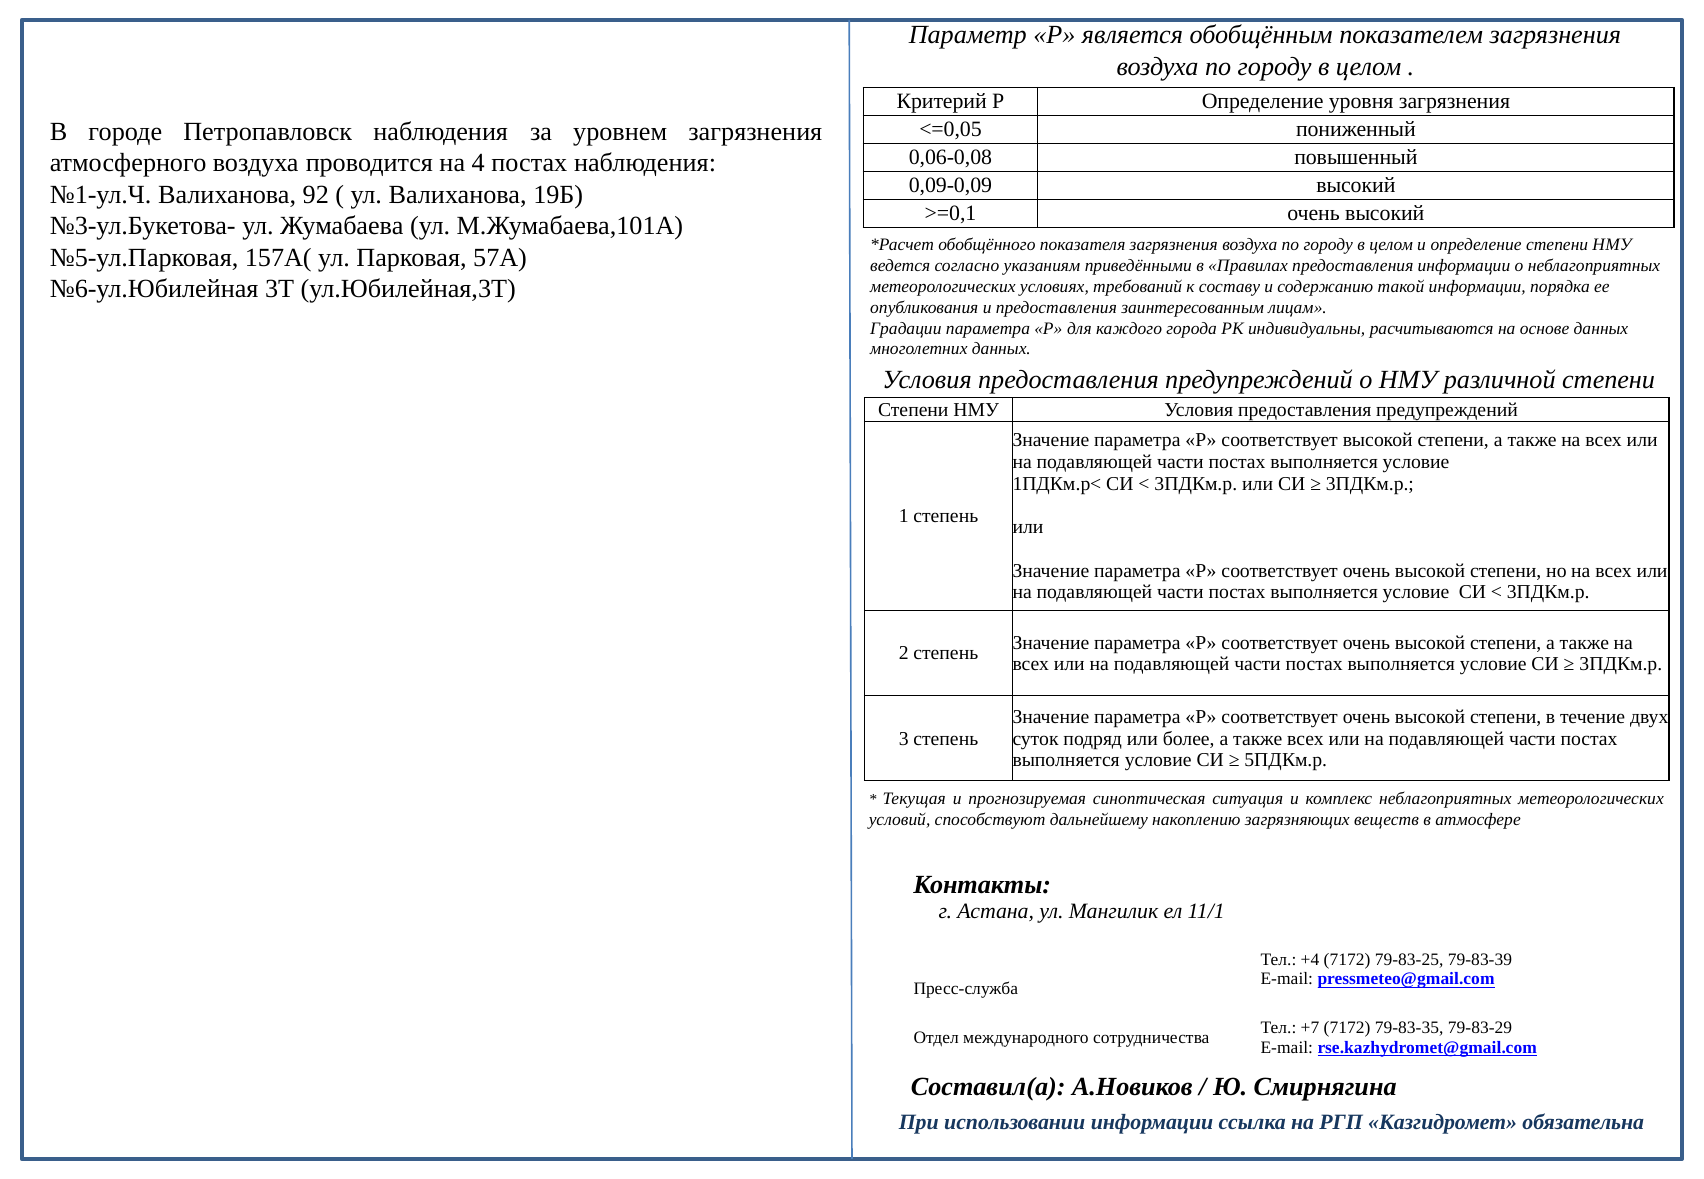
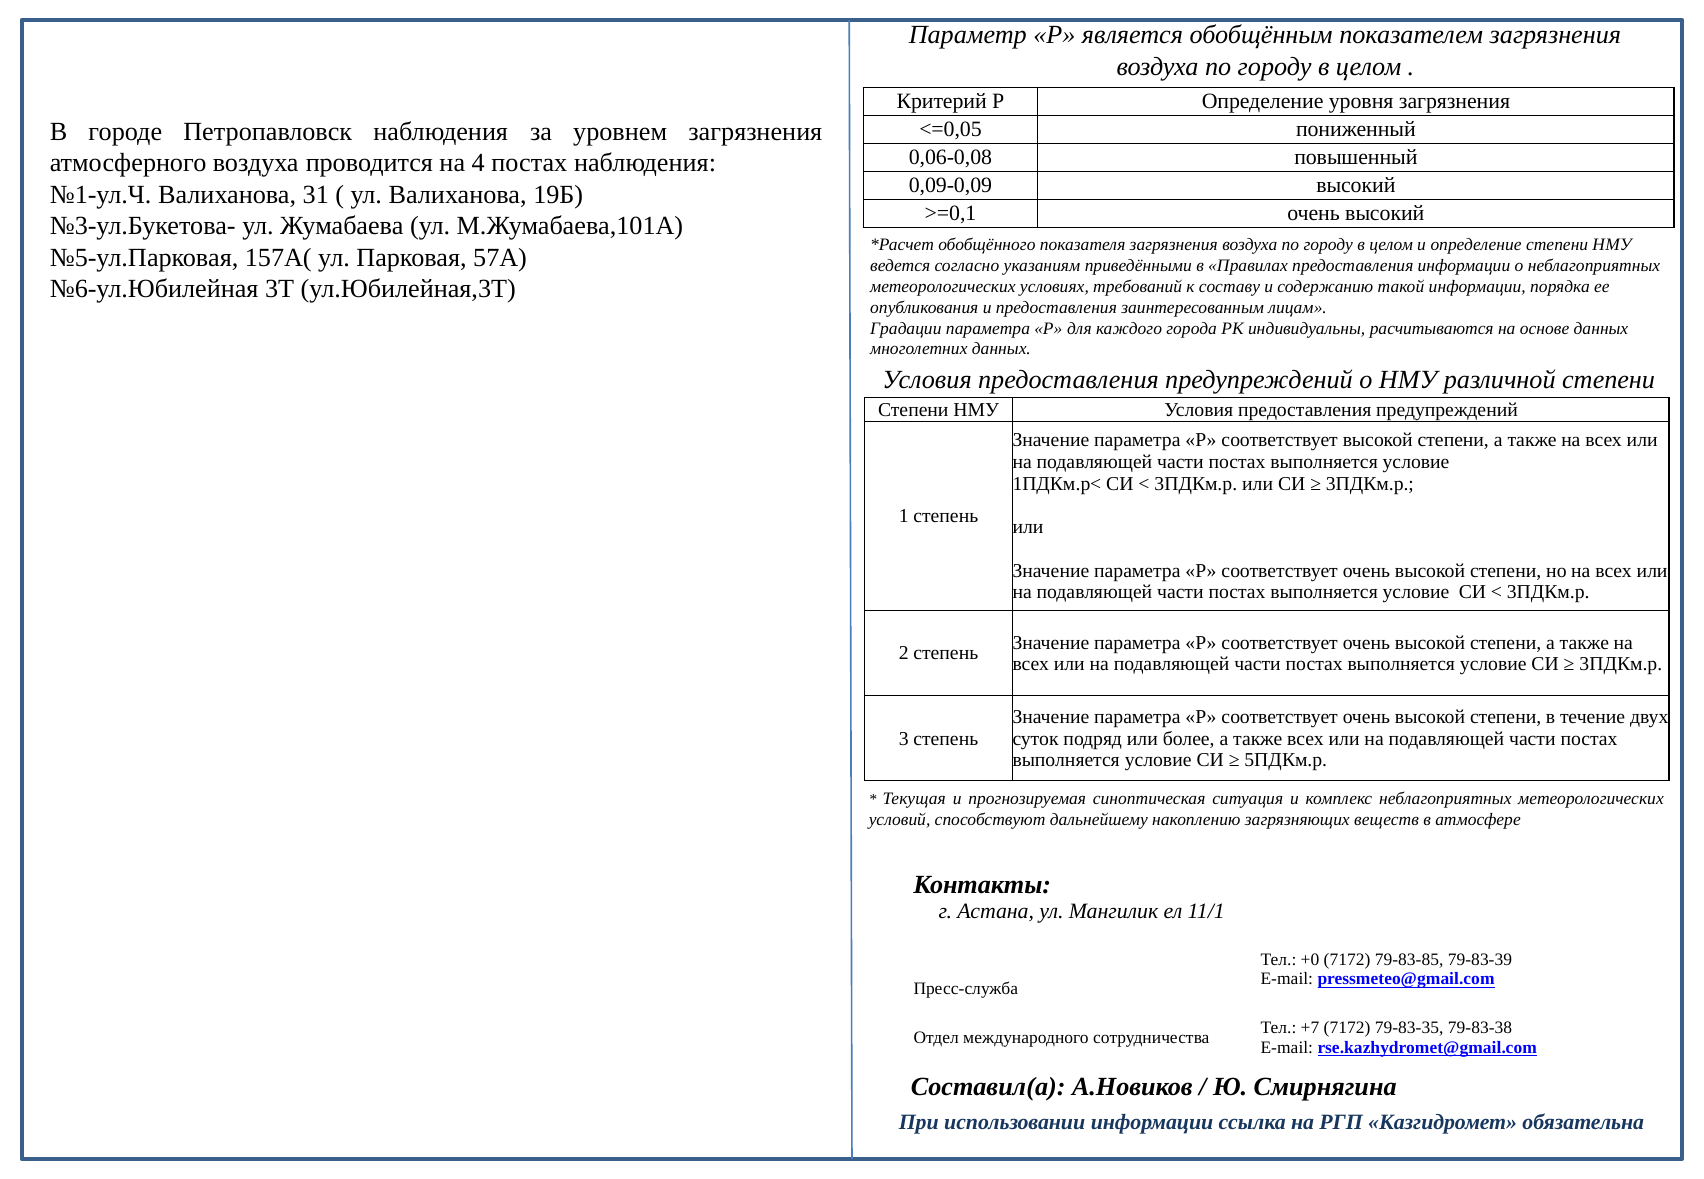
92: 92 -> 31 (316, 195)
+4: +4 -> +0 (1310, 960)
79-83-25: 79-83-25 -> 79-83-85 (1409, 960)
79-83-29: 79-83-29 -> 79-83-38 (1480, 1029)
